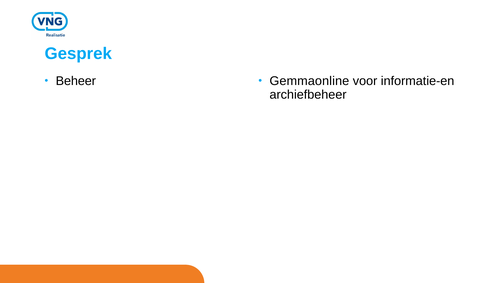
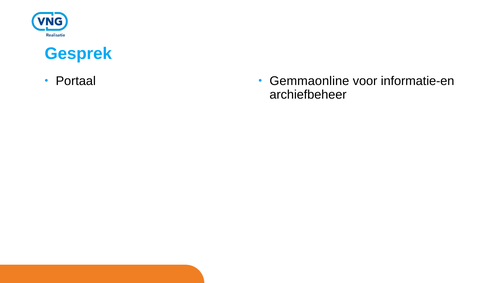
Beheer: Beheer -> Portaal (76, 81)
